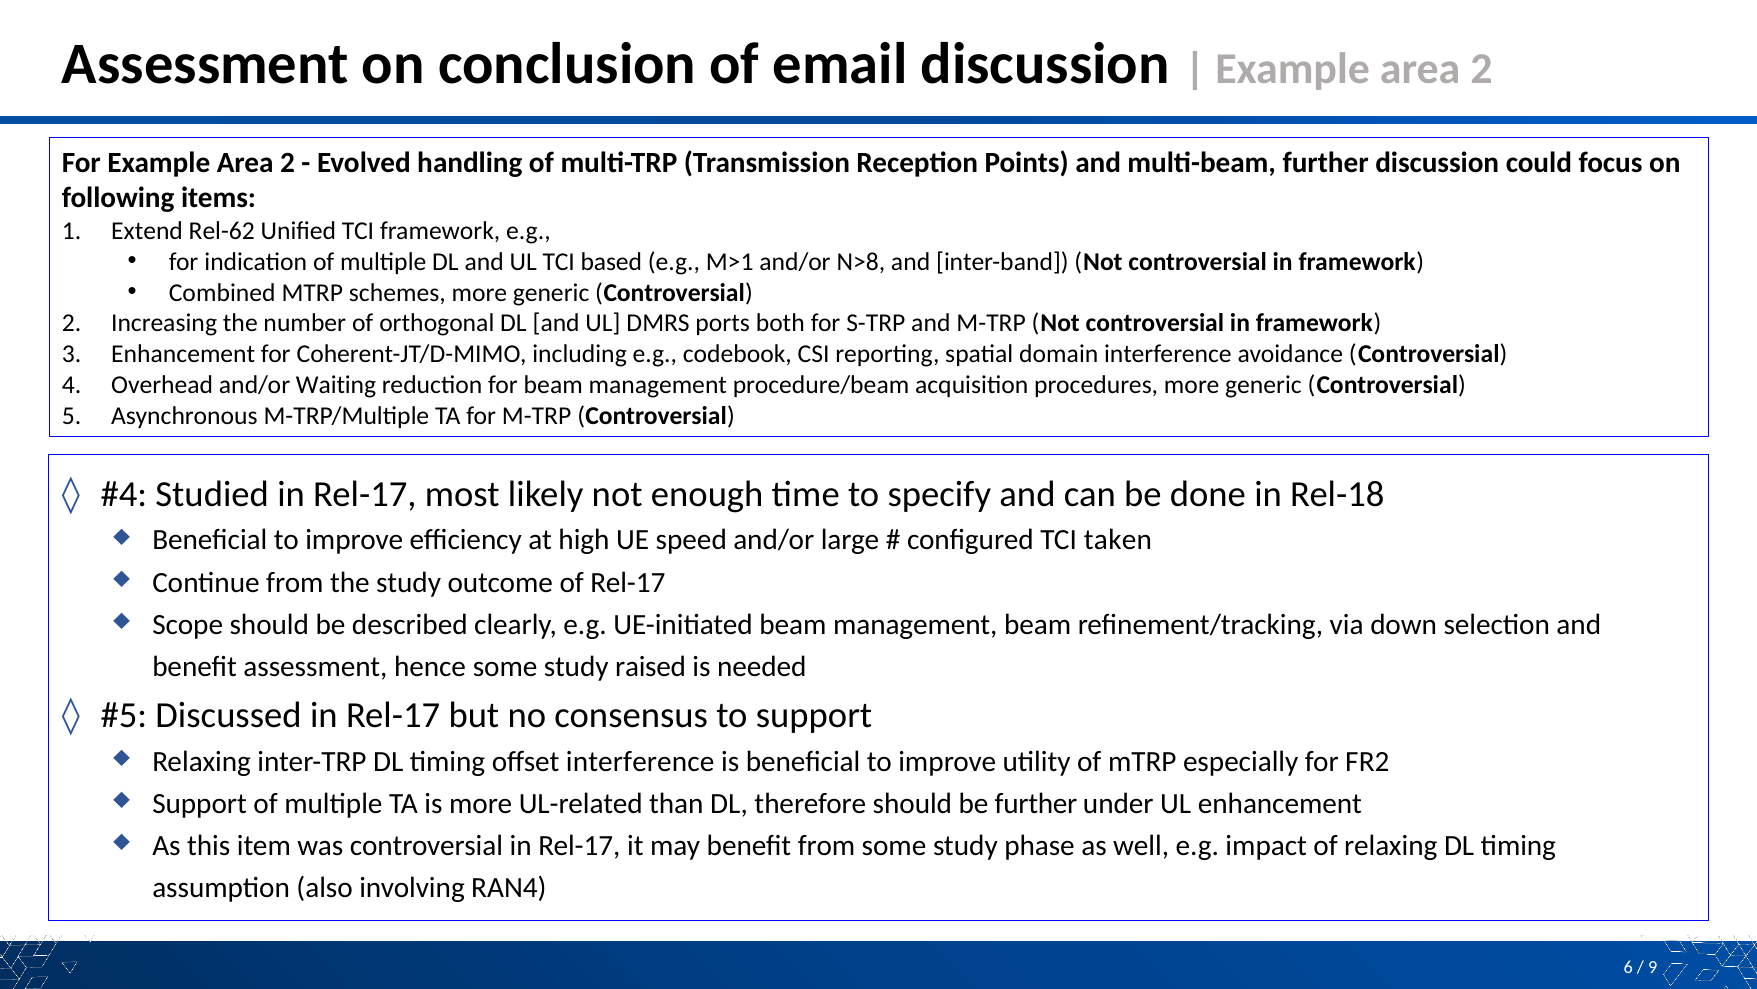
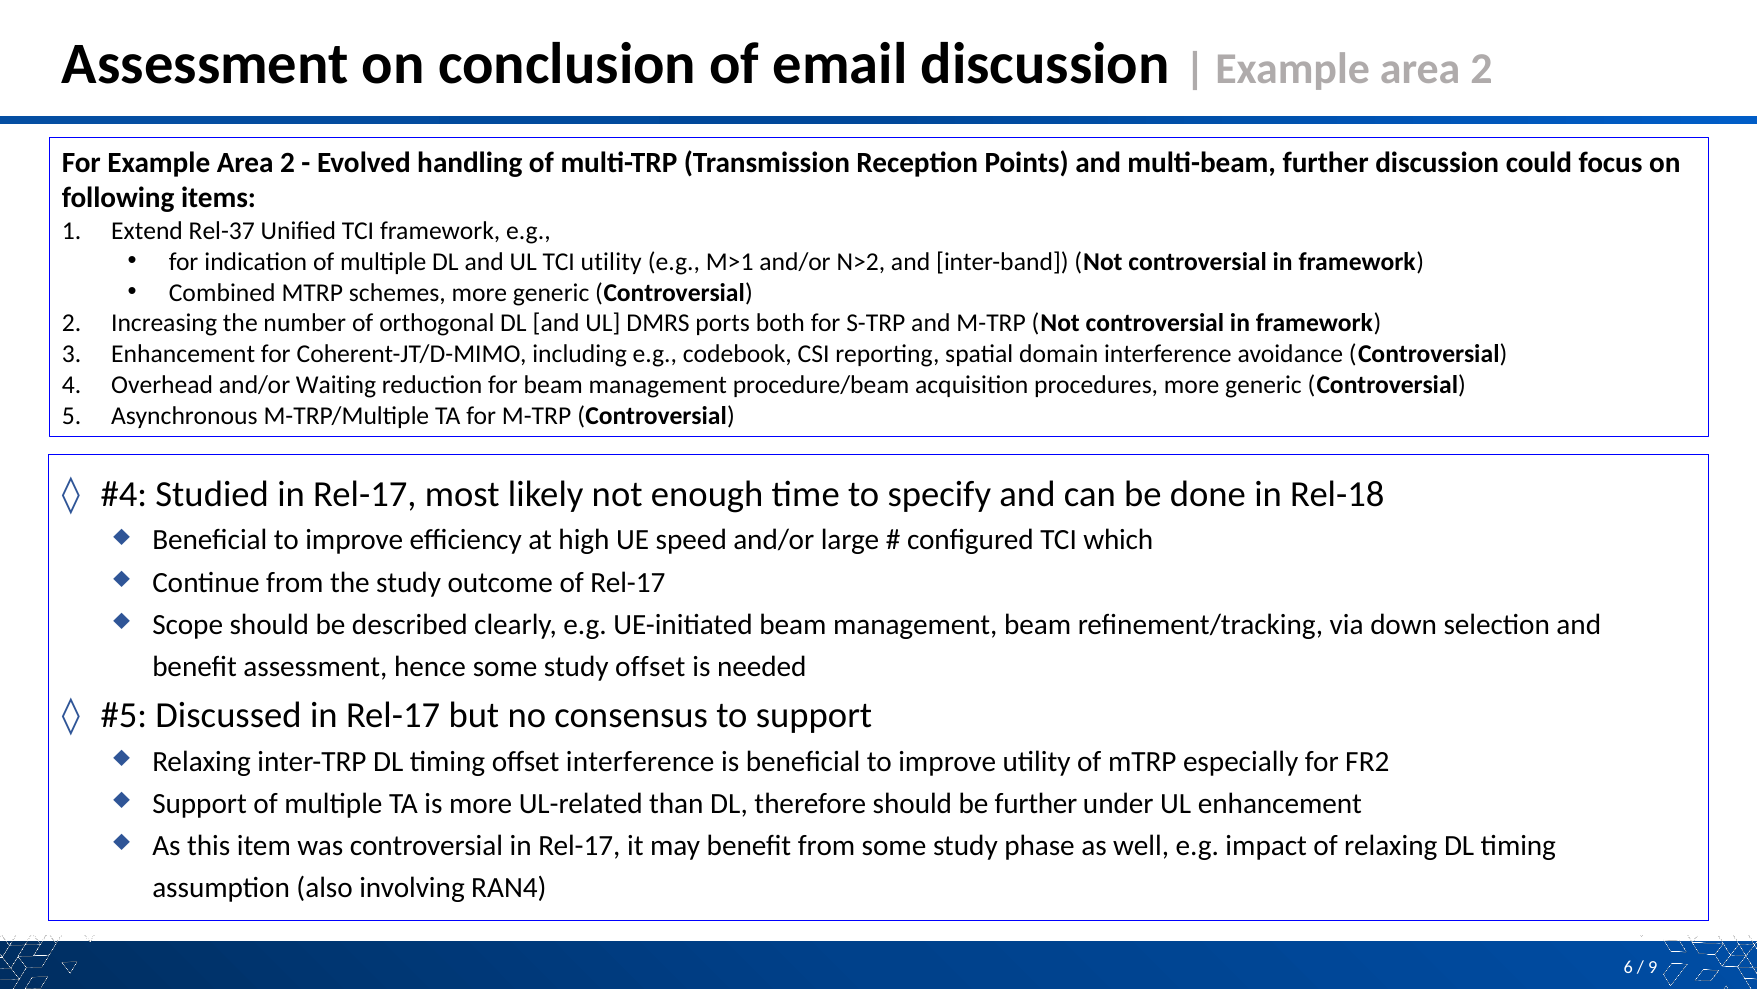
Rel-62: Rel-62 -> Rel-37 (222, 231)
TCI based: based -> utility (611, 262)
N>8: N>8 -> N>2 (861, 262)
taken: taken -> which (1118, 540)
study raised: raised -> offset (650, 666)
